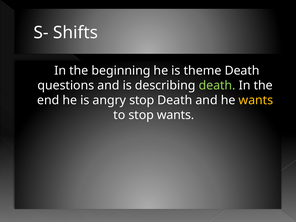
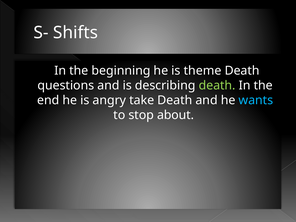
angry stop: stop -> take (142, 100)
wants colour: yellow -> light blue (256, 100)
stop wants: wants -> about (175, 115)
